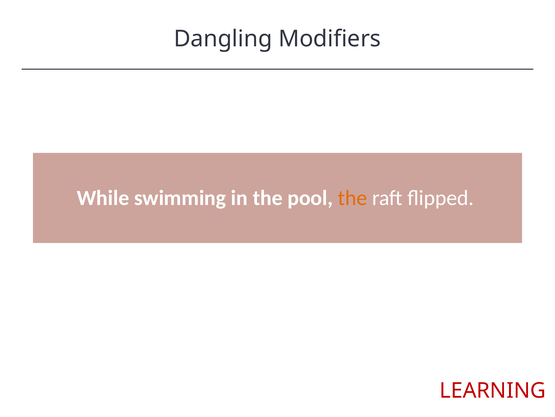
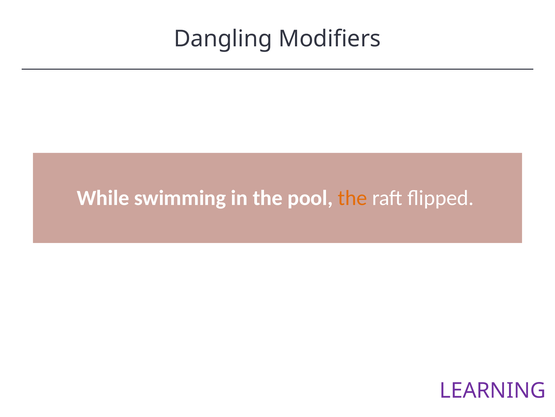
LEARNING colour: red -> purple (493, 390)
